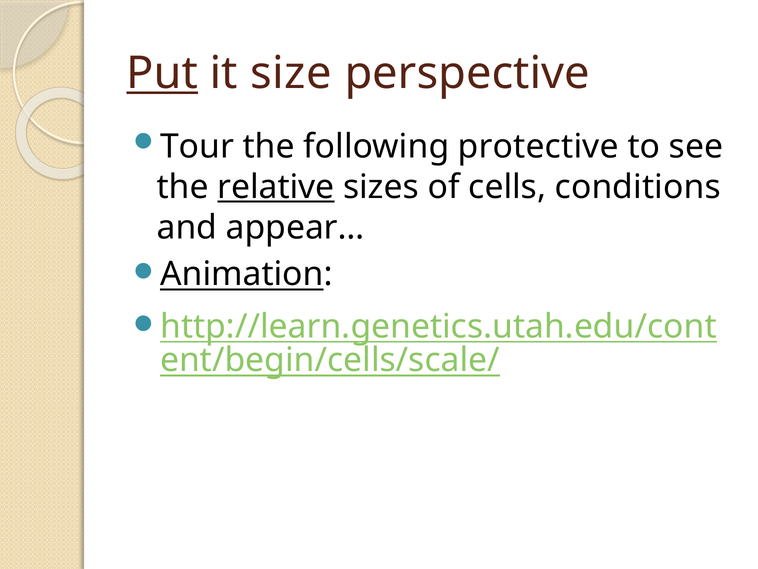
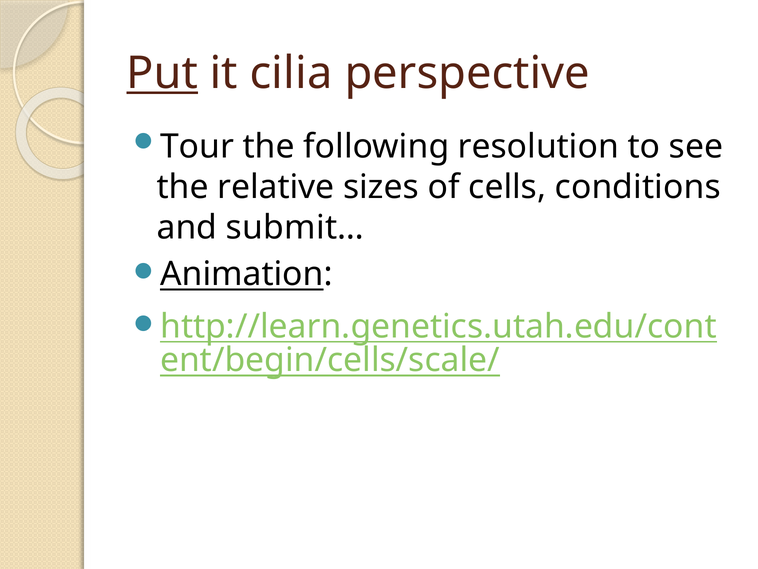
size: size -> cilia (291, 73)
protective: protective -> resolution (538, 146)
relative underline: present -> none (276, 187)
appear…: appear… -> submit… (295, 227)
